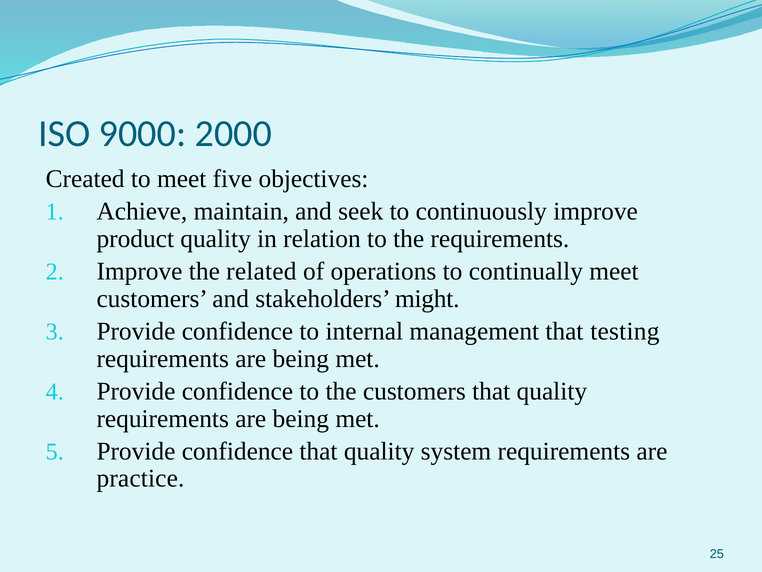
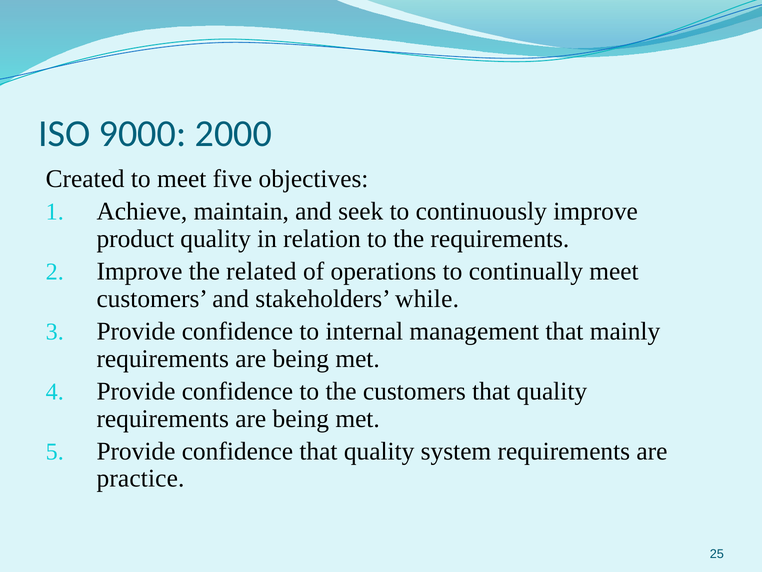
might: might -> while (427, 298)
testing: testing -> mainly (625, 331)
